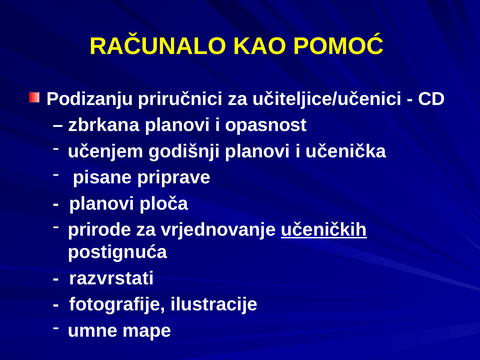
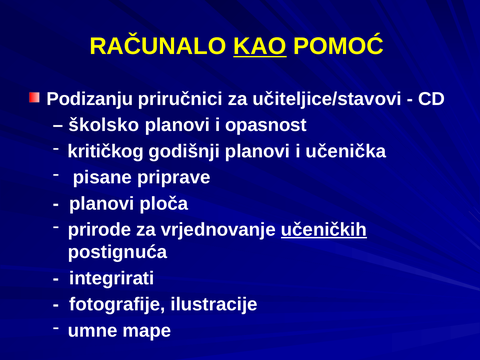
KAO underline: none -> present (260, 46)
učiteljice/učenici: učiteljice/učenici -> učiteljice/stavovi (327, 99)
zbrkana: zbrkana -> školsko (104, 125)
učenjem: učenjem -> kritičkog (106, 151)
razvrstati: razvrstati -> integrirati (112, 278)
